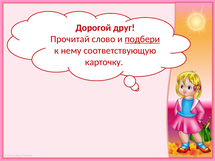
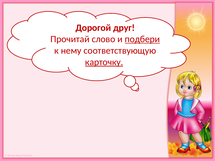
карточку underline: none -> present (104, 62)
